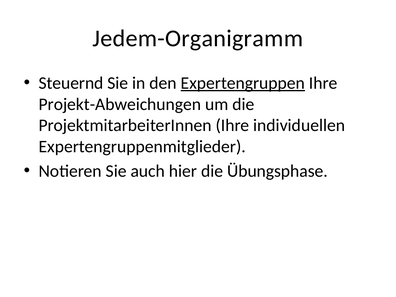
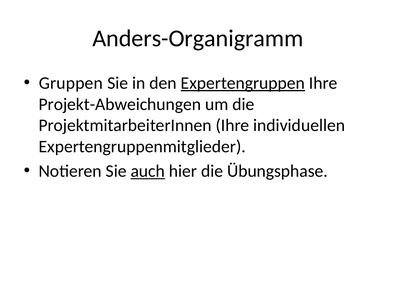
Jedem-Organigramm: Jedem-Organigramm -> Anders-Organigramm (198, 38)
Steuernd: Steuernd -> Gruppen (71, 83)
auch underline: none -> present (148, 171)
